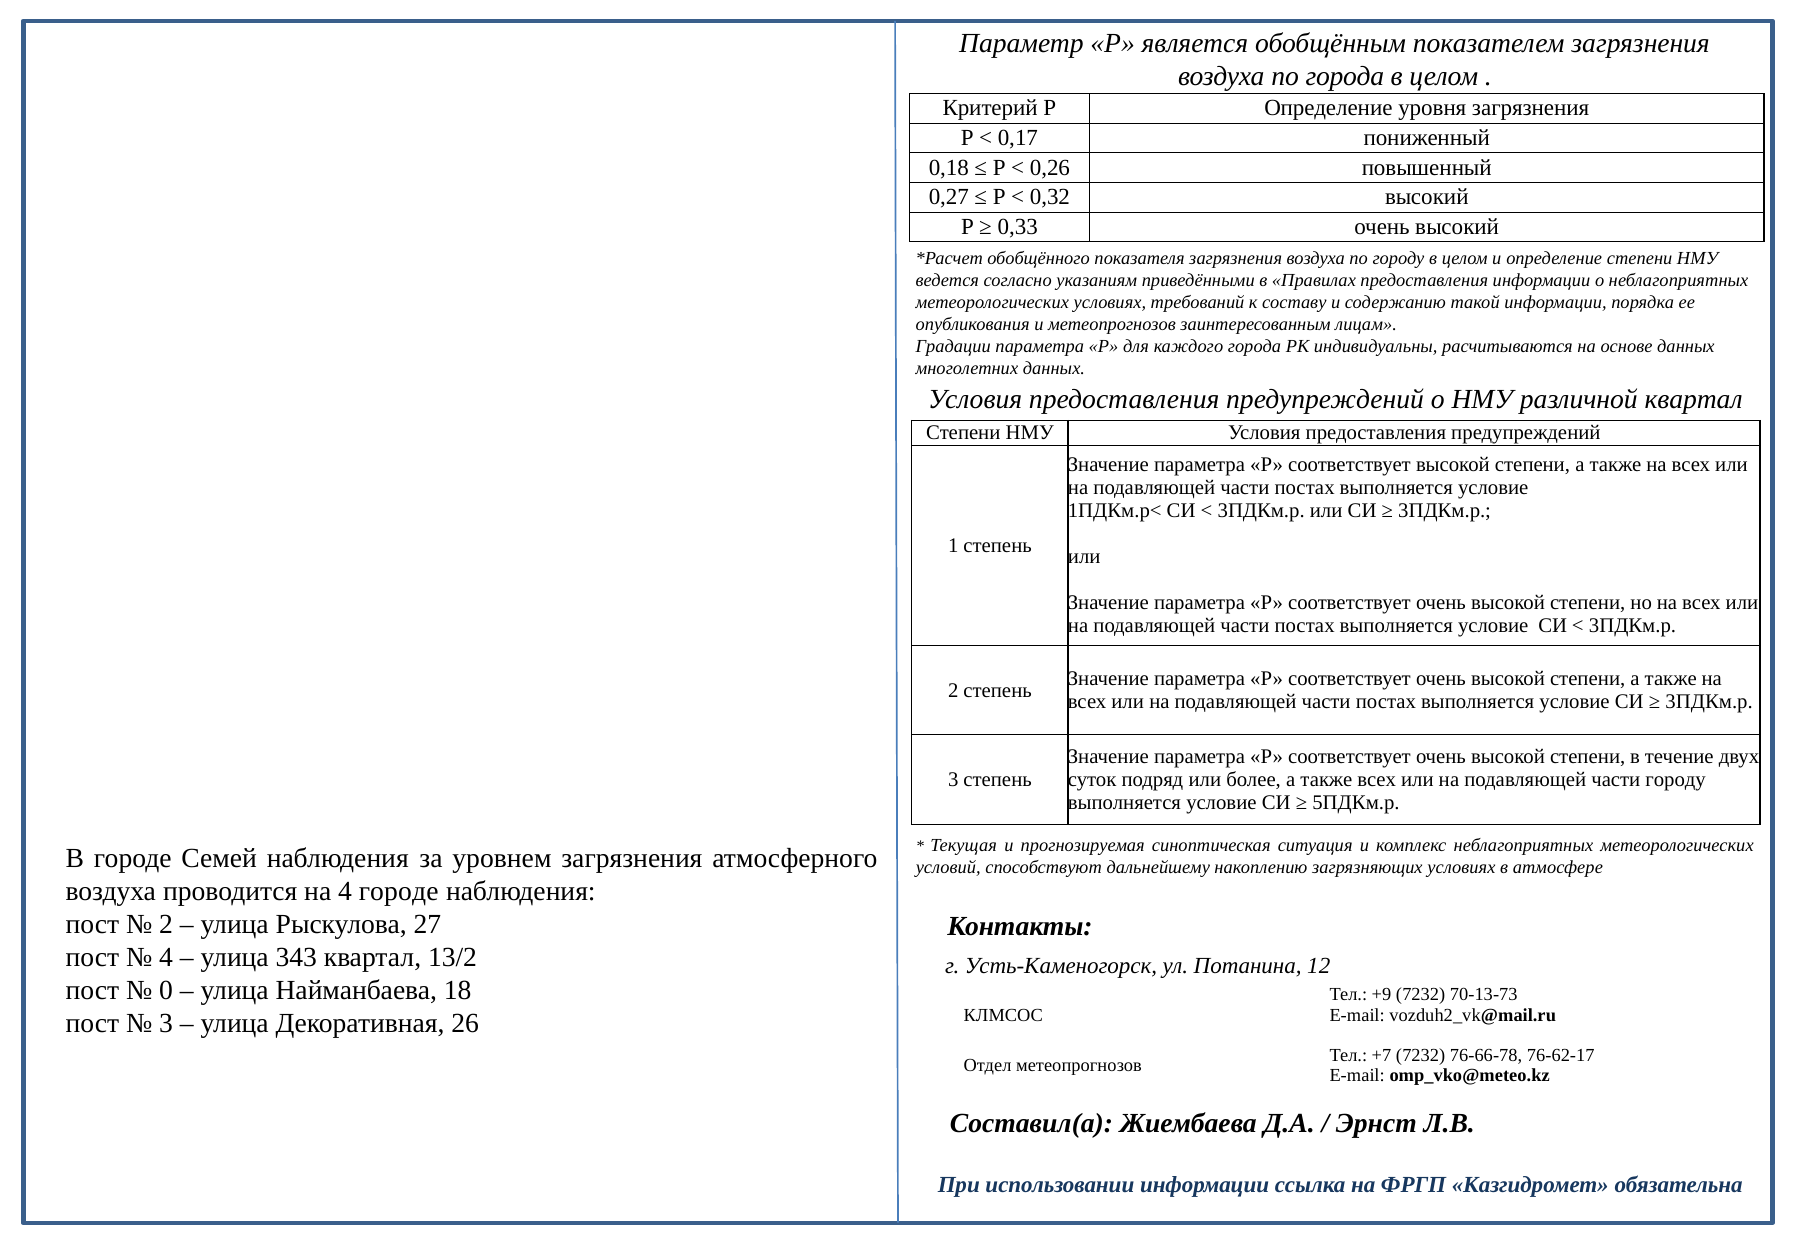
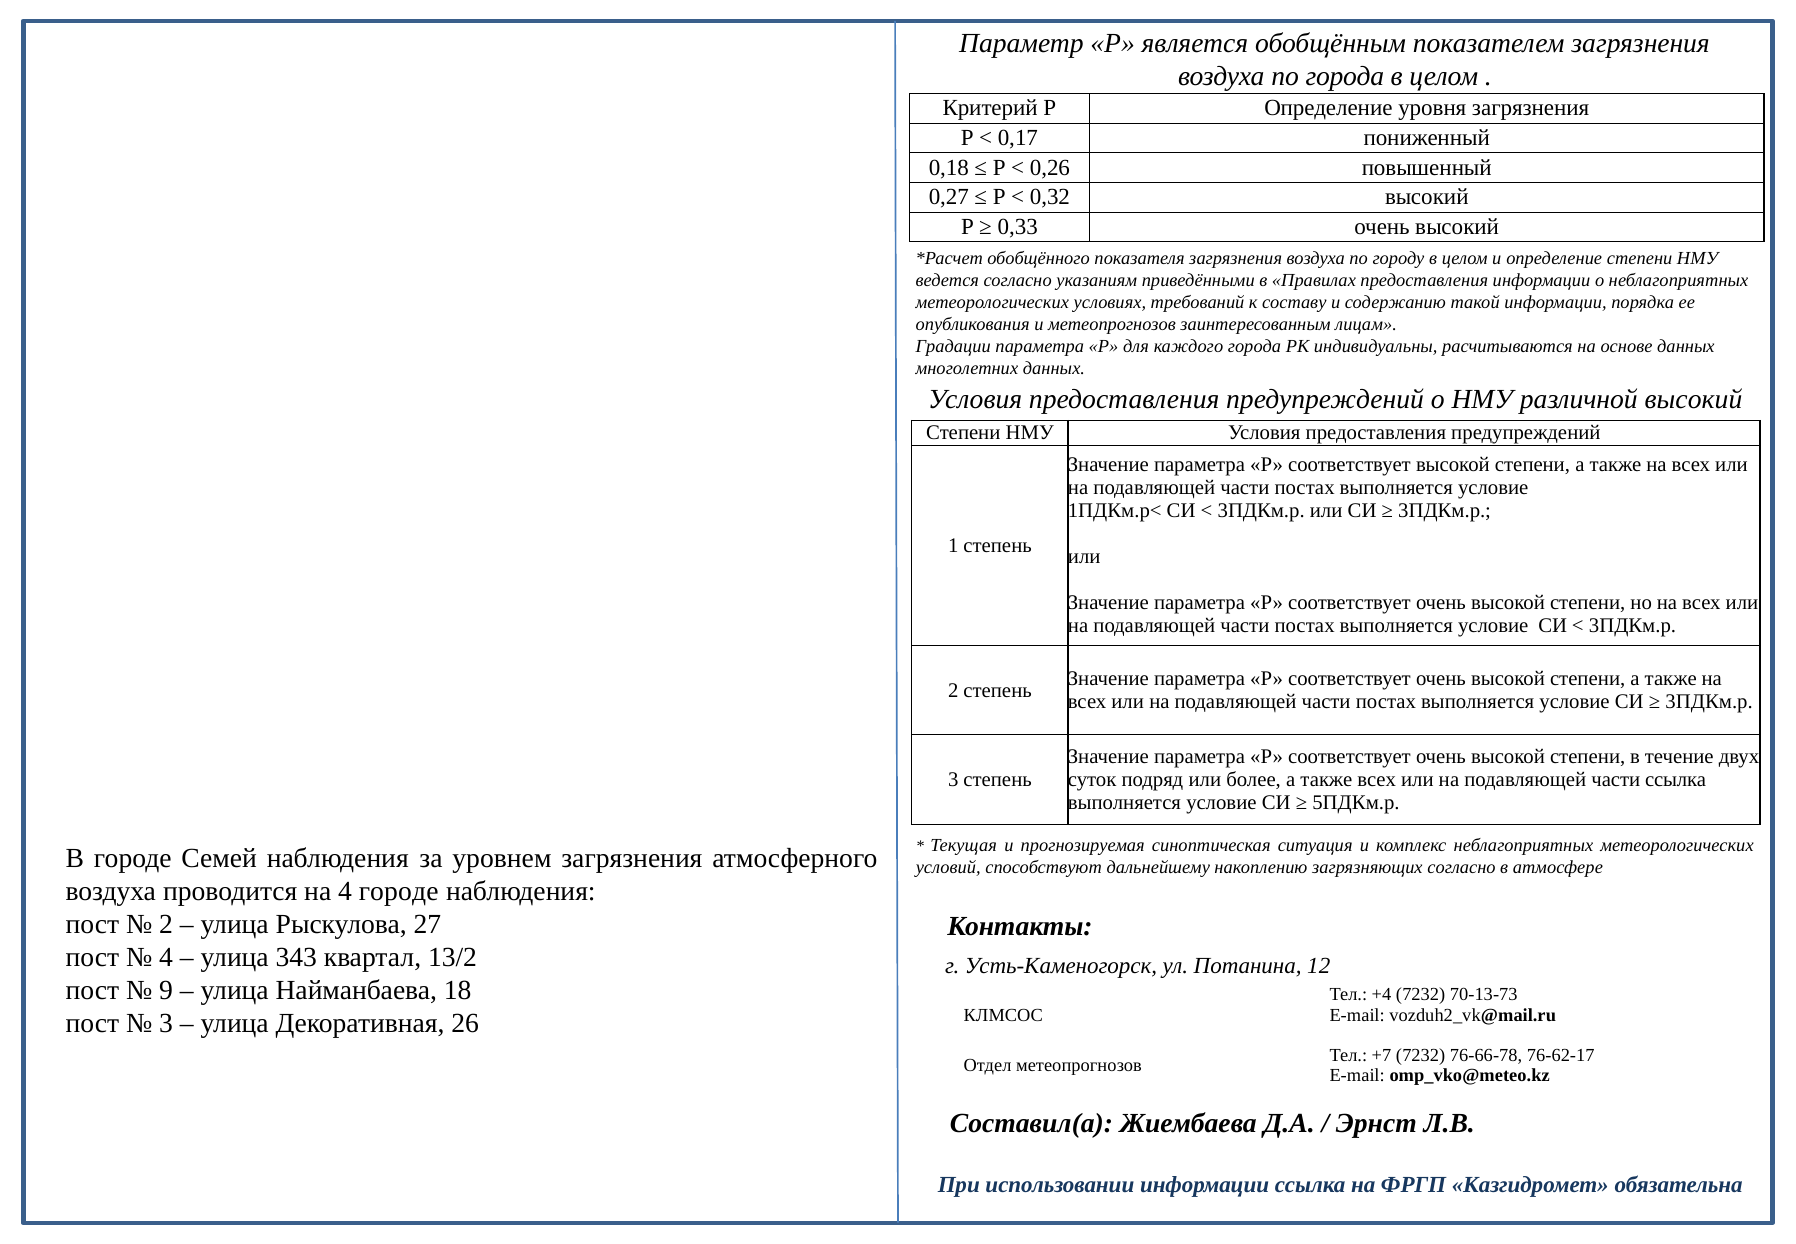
различной квартал: квартал -> высокий (1693, 399)
части городу: городу -> ссылка (1676, 780)
загрязняющих условиях: условиях -> согласно (1461, 867)
0: 0 -> 9 (166, 990)
+9: +9 -> +4 (1382, 994)
